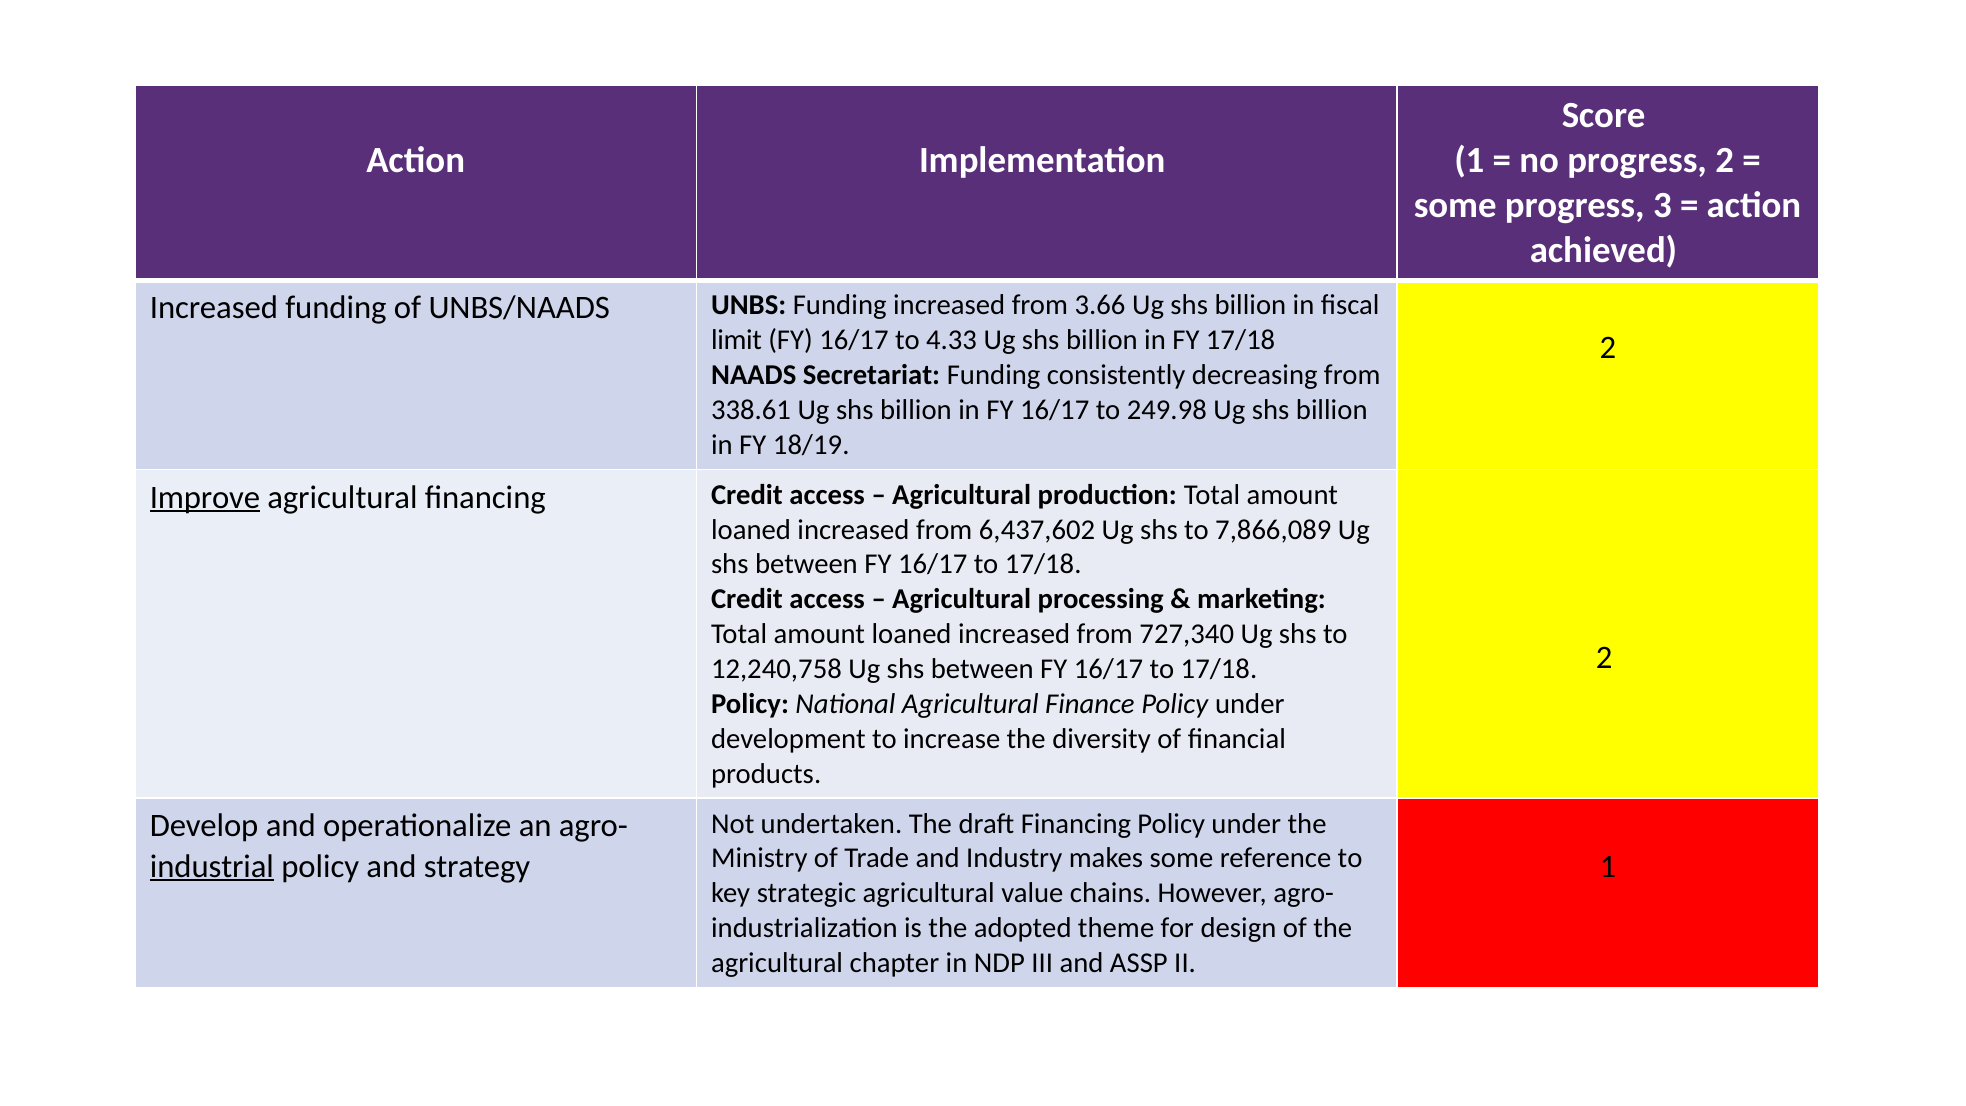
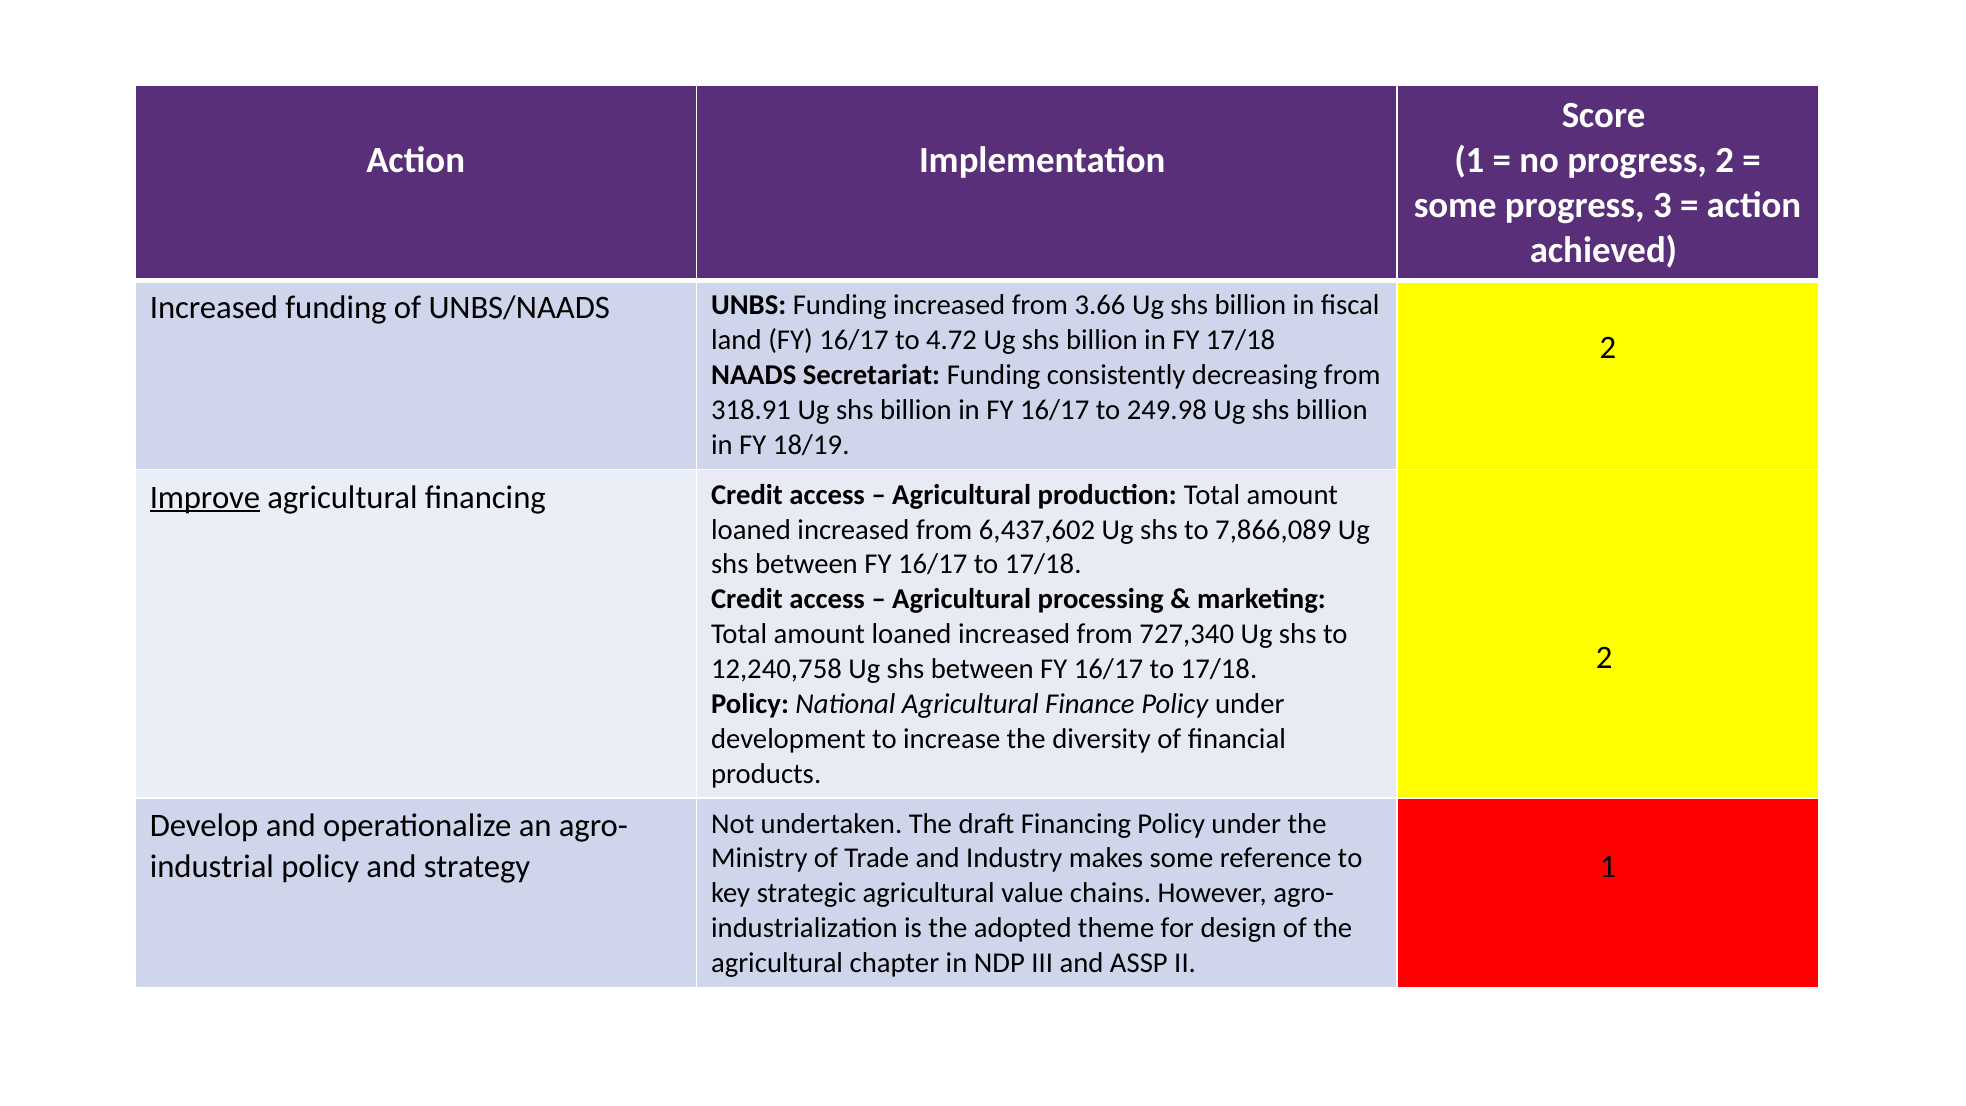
limit: limit -> land (736, 340)
4.33: 4.33 -> 4.72 (952, 340)
338.61: 338.61 -> 318.91 (751, 410)
industrial underline: present -> none (212, 866)
